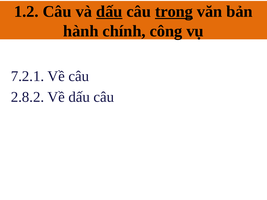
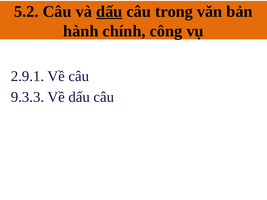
1.2: 1.2 -> 5.2 (26, 12)
trong underline: present -> none (174, 12)
7.2.1: 7.2.1 -> 2.9.1 (27, 76)
2.8.2: 2.8.2 -> 9.3.3 (27, 97)
